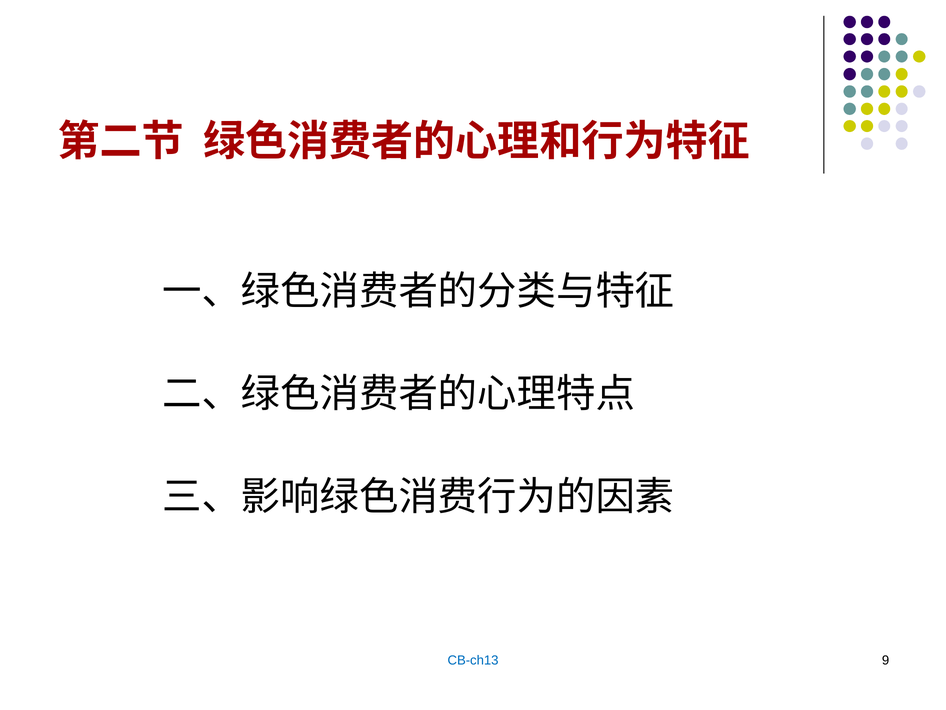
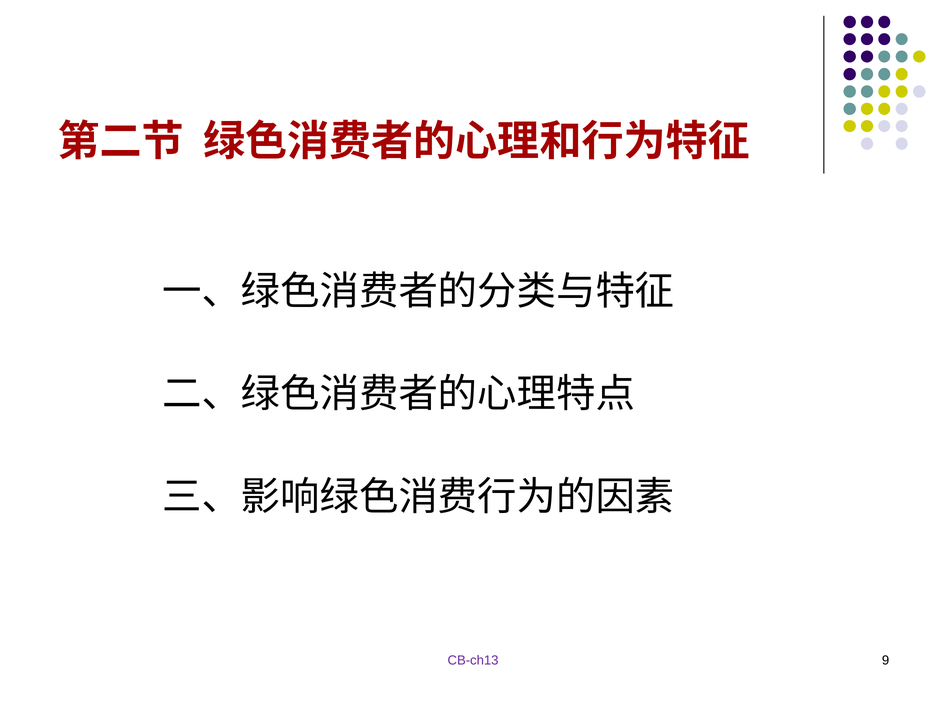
CB-ch13 colour: blue -> purple (473, 660)
